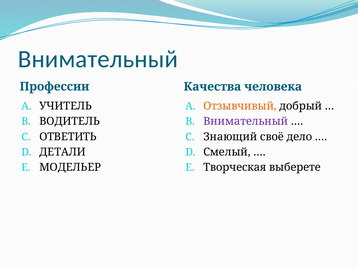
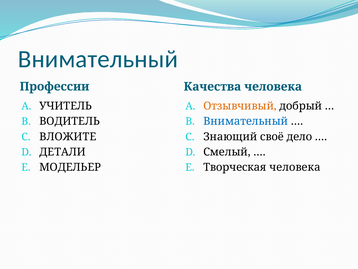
Внимательный colour: purple -> blue (246, 121)
ОТВЕТИТЬ: ОТВЕТИТЬ -> ВЛОЖИТЕ (68, 136)
Творческая выберете: выберете -> человека (295, 167)
